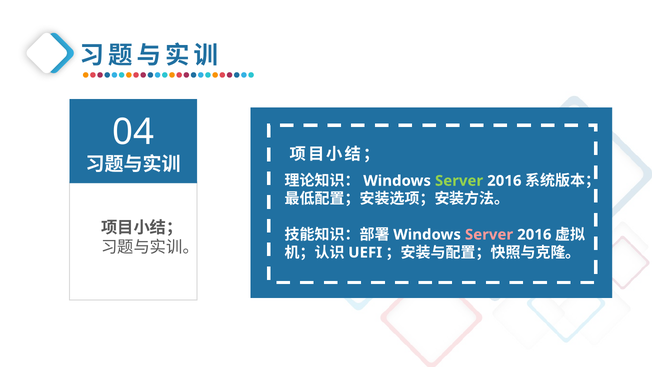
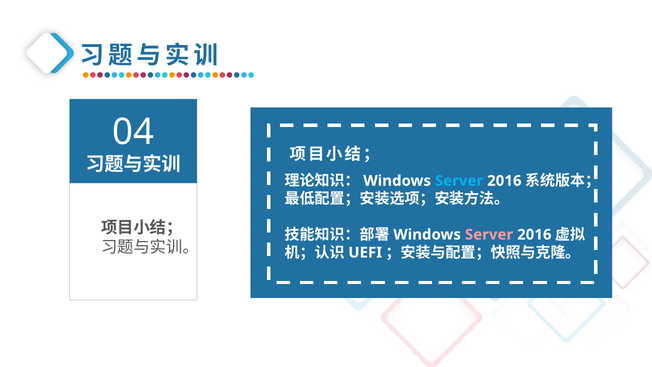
Server colour: light green -> light blue (459, 181)
